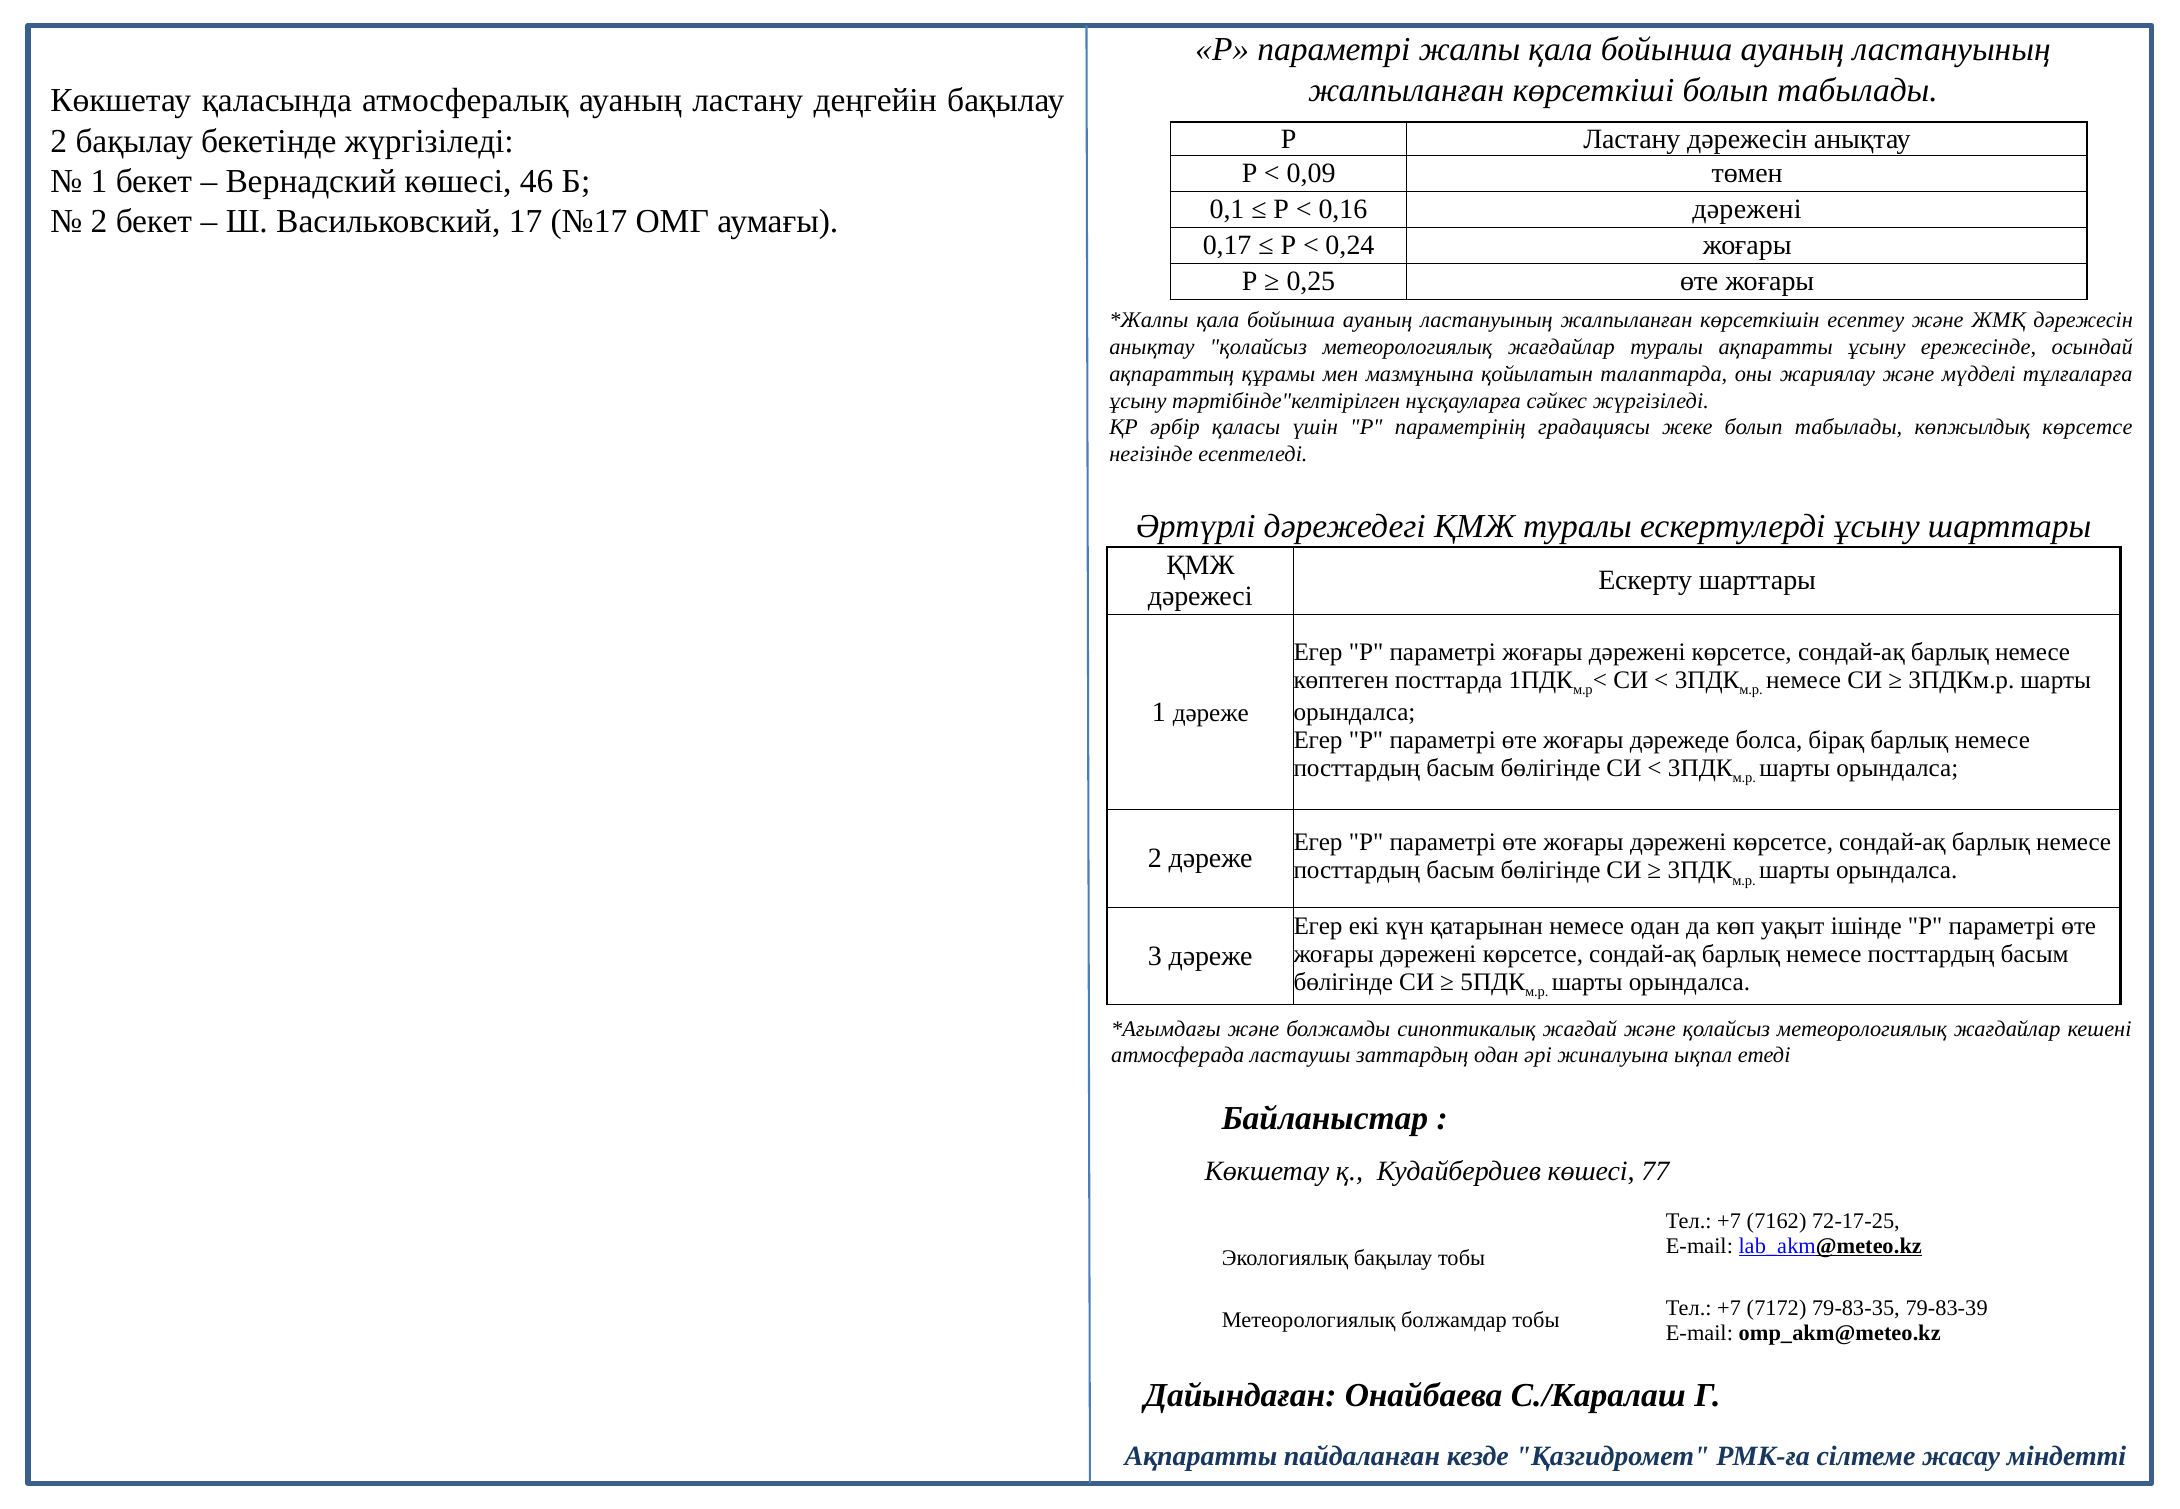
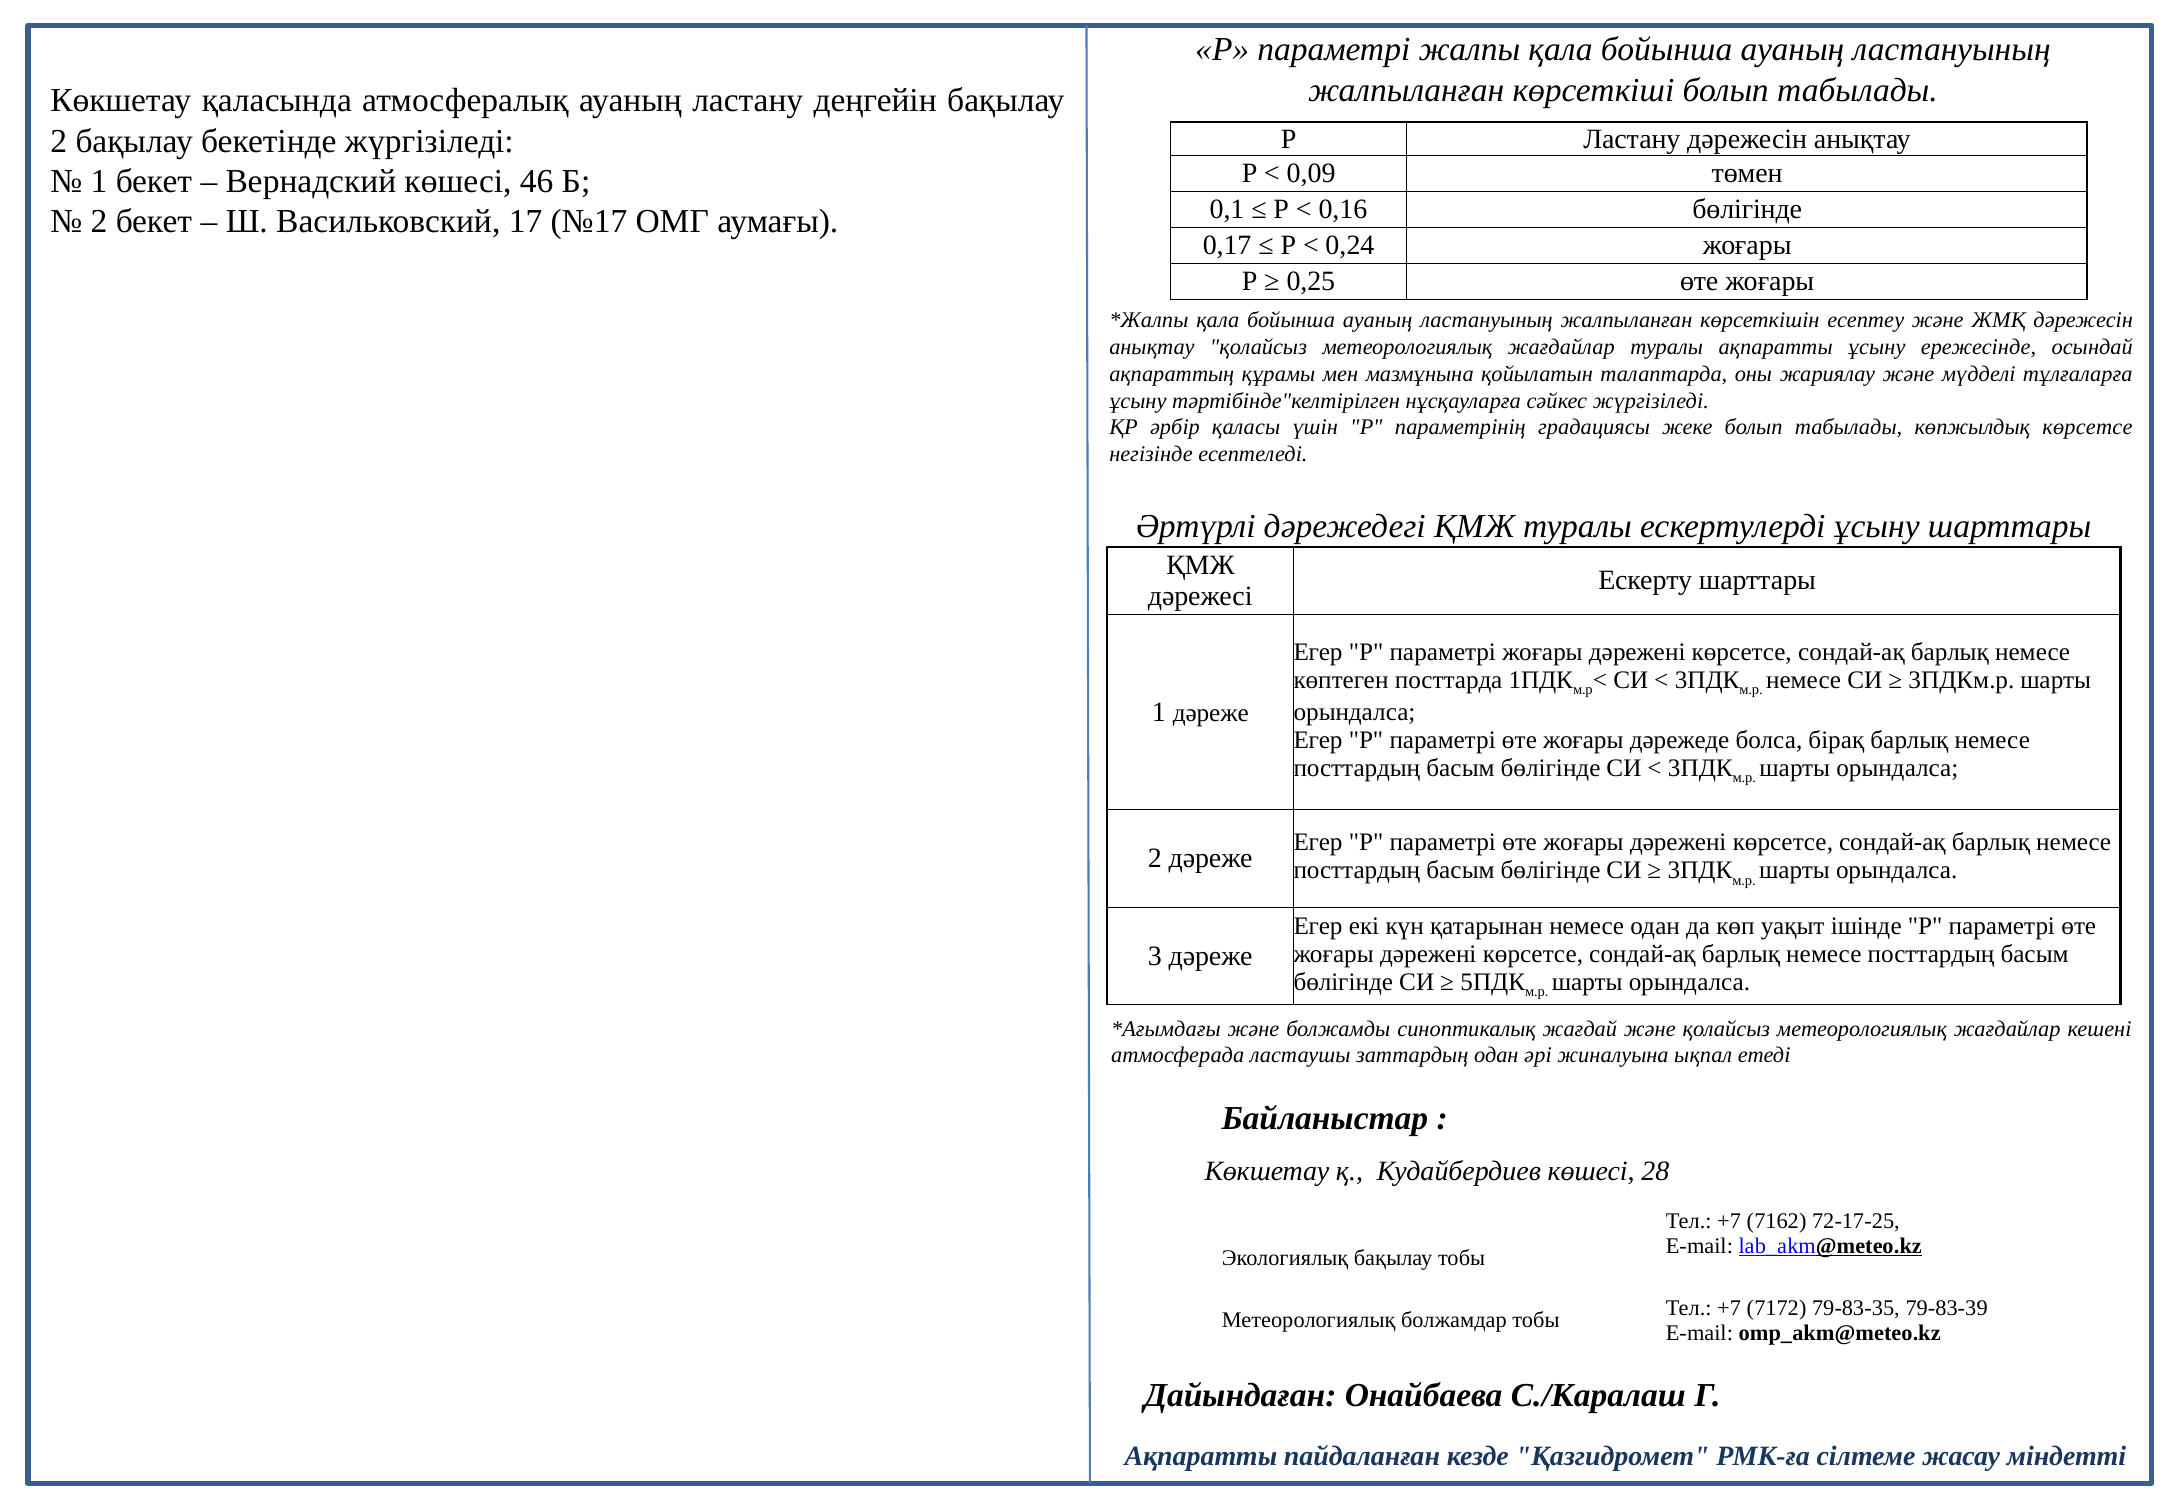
0,16 дәрежені: дәрежені -> бөлігінде (1747, 210)
77: 77 -> 28 (1655, 1171)
